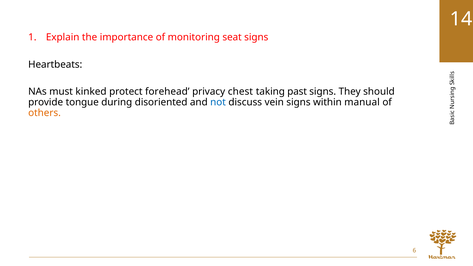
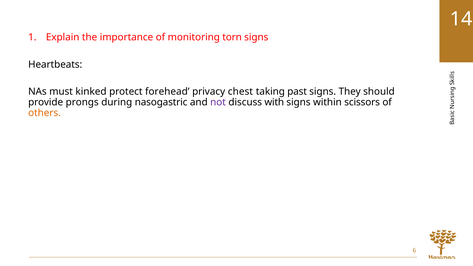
seat: seat -> torn (232, 37)
tongue: tongue -> prongs (82, 102)
disoriented: disoriented -> nasogastric (161, 102)
not colour: blue -> purple (218, 102)
vein: vein -> with (274, 102)
manual: manual -> scissors (362, 102)
